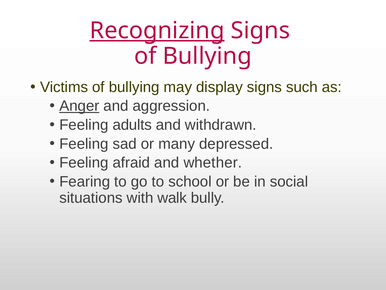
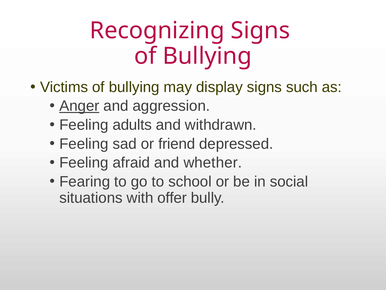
Recognizing underline: present -> none (157, 30)
many: many -> friend (177, 144)
walk: walk -> offer (172, 197)
